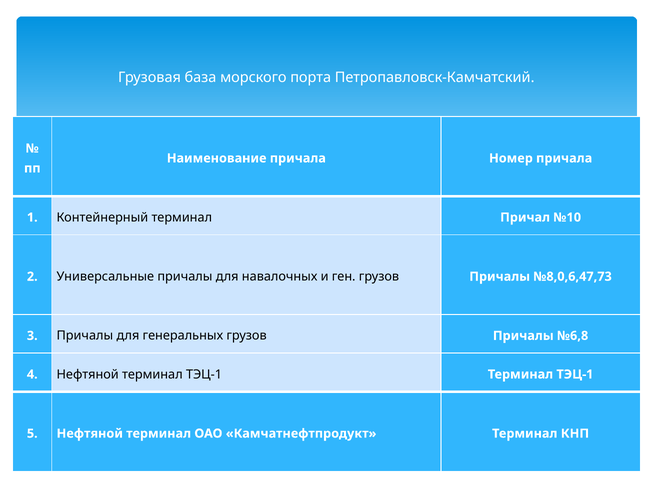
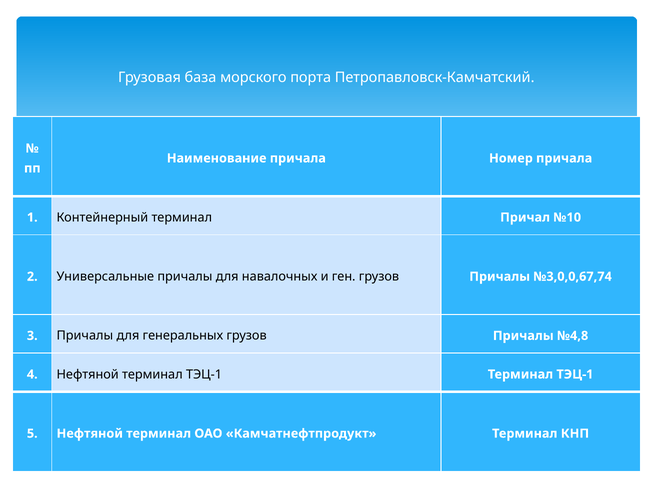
№8,0,6,47,73: №8,0,6,47,73 -> №3,0,0,67,74 (573, 276)
№6,8: №6,8 -> №4,8 (573, 336)
